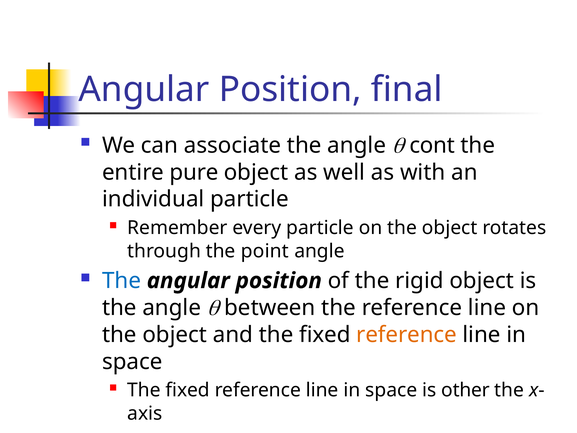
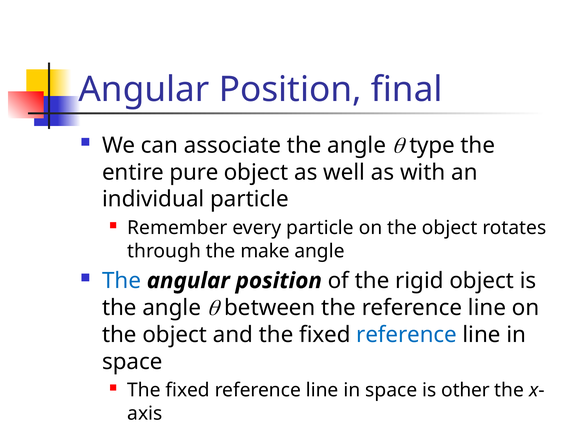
cont: cont -> type (432, 145)
point: point -> make (265, 251)
reference colour: orange -> blue (407, 334)
